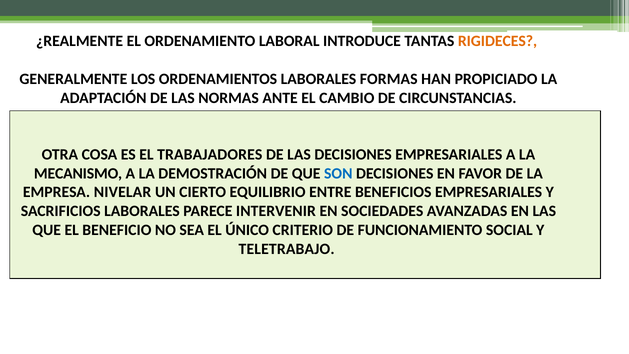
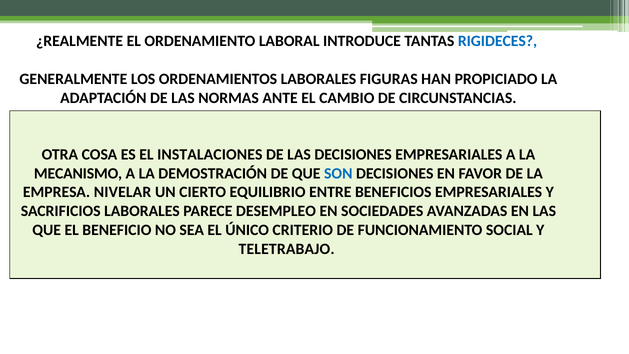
RIGIDECES colour: orange -> blue (498, 41)
FORMAS: FORMAS -> FIGURAS (389, 79)
TRABAJADORES: TRABAJADORES -> INSTALACIONES (210, 154)
INTERVENIR: INTERVENIR -> DESEMPLEO (276, 211)
